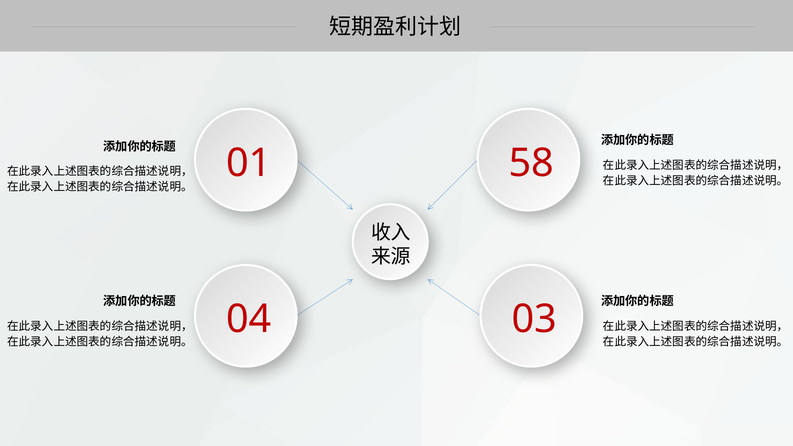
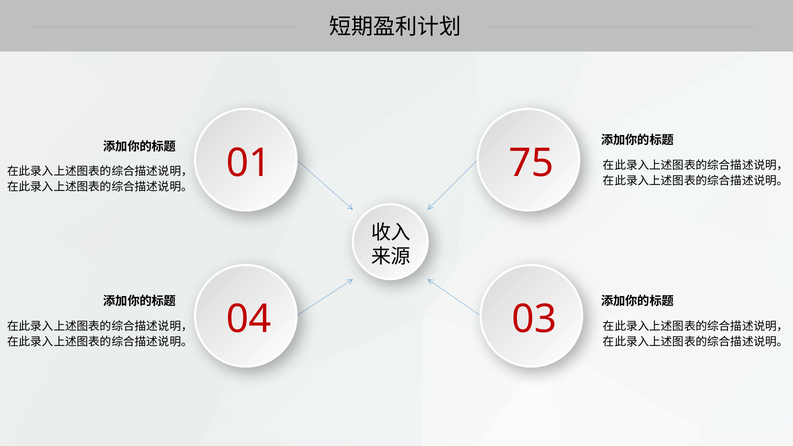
58: 58 -> 75 (531, 163)
